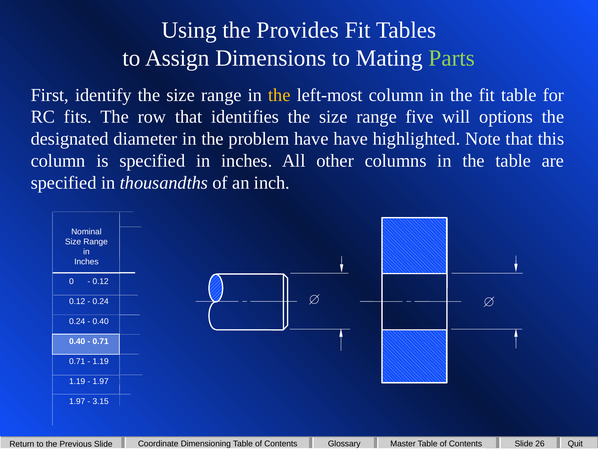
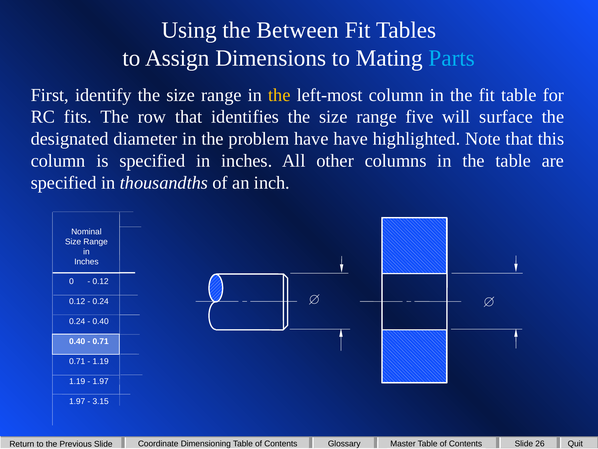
Provides: Provides -> Between (298, 30)
Parts colour: light green -> light blue (452, 58)
options: options -> surface (506, 117)
